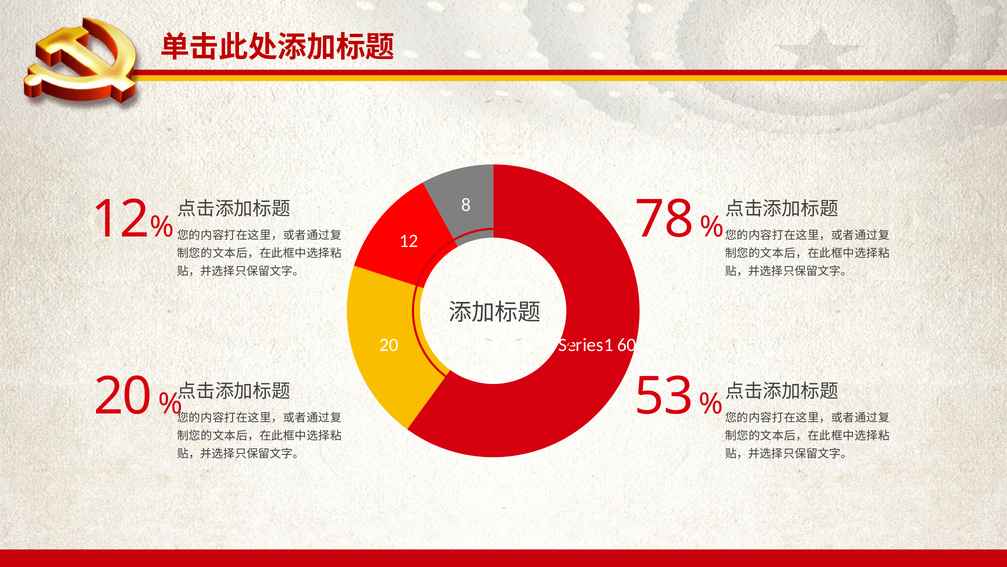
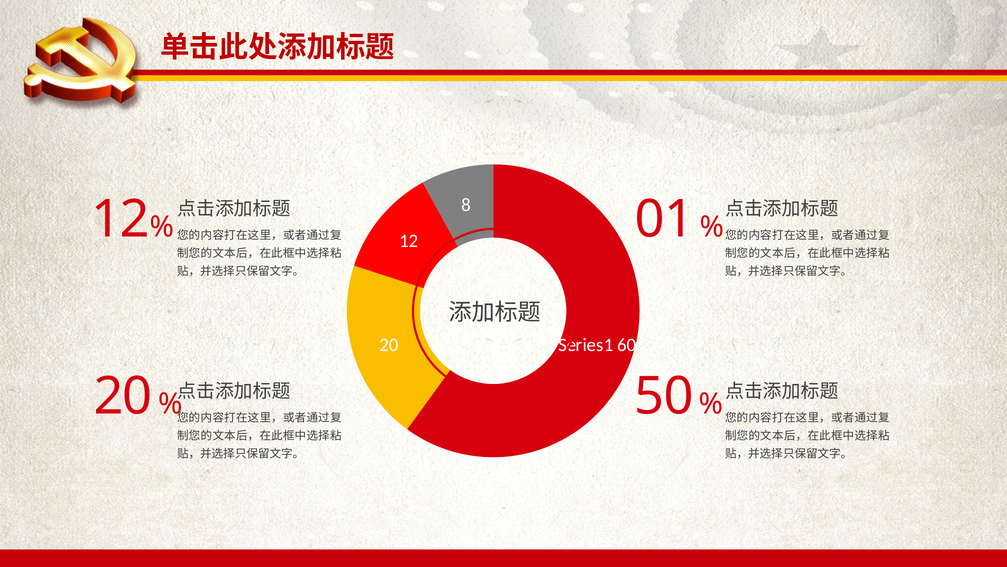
78: 78 -> 01 (665, 219)
53: 53 -> 50 (664, 396)
